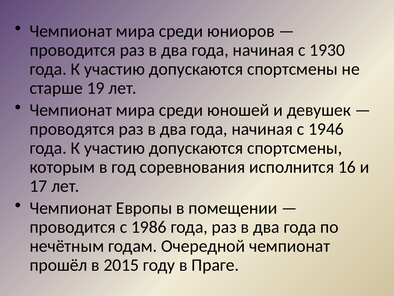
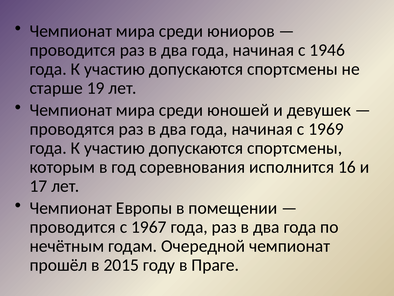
1930: 1930 -> 1946 (327, 50)
1946: 1946 -> 1969 (326, 129)
1986: 1986 -> 1967 (149, 227)
